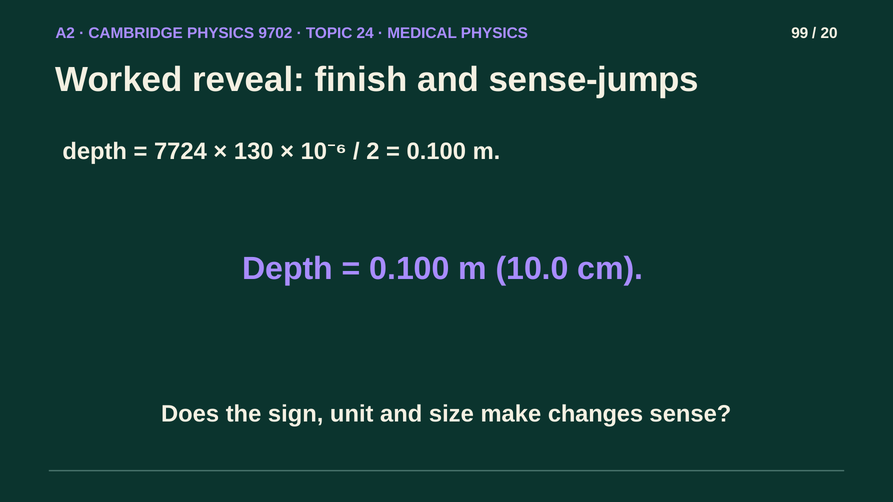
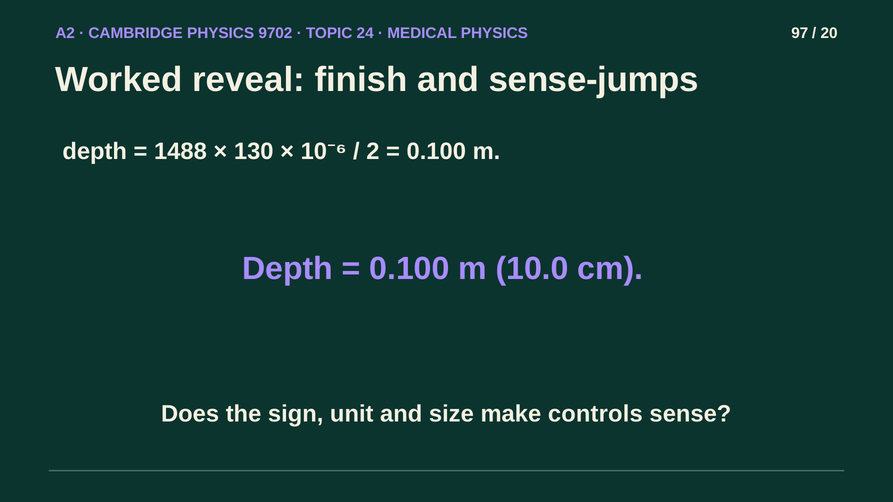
99: 99 -> 97 (800, 33)
7724: 7724 -> 1488 (180, 152)
changes: changes -> controls (595, 414)
